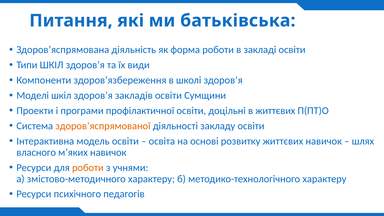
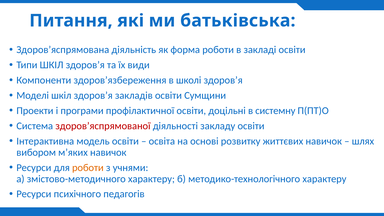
в життєвих: життєвих -> системну (275, 111)
здоров’яспрямованої colour: orange -> red (103, 126)
власного: власного -> вибором (36, 152)
